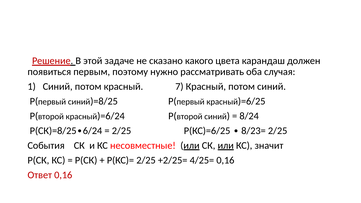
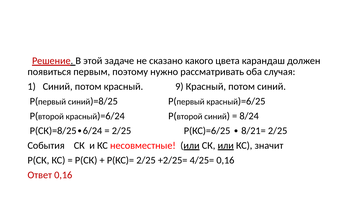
7: 7 -> 9 (179, 87)
8/23=: 8/23= -> 8/21= (253, 131)
